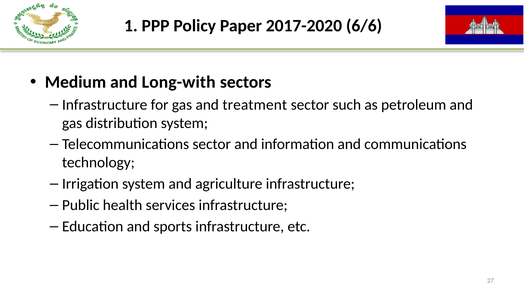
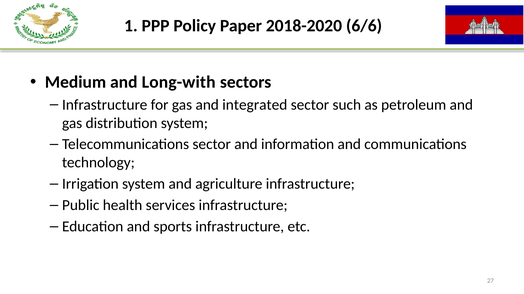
2017-2020: 2017-2020 -> 2018-2020 (304, 26)
treatment: treatment -> integrated (255, 105)
